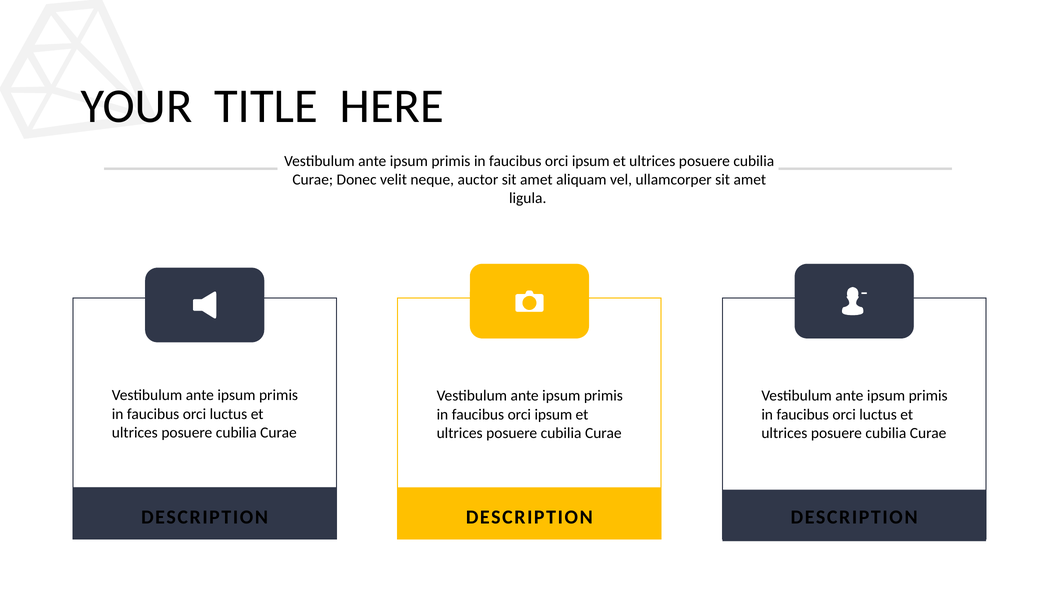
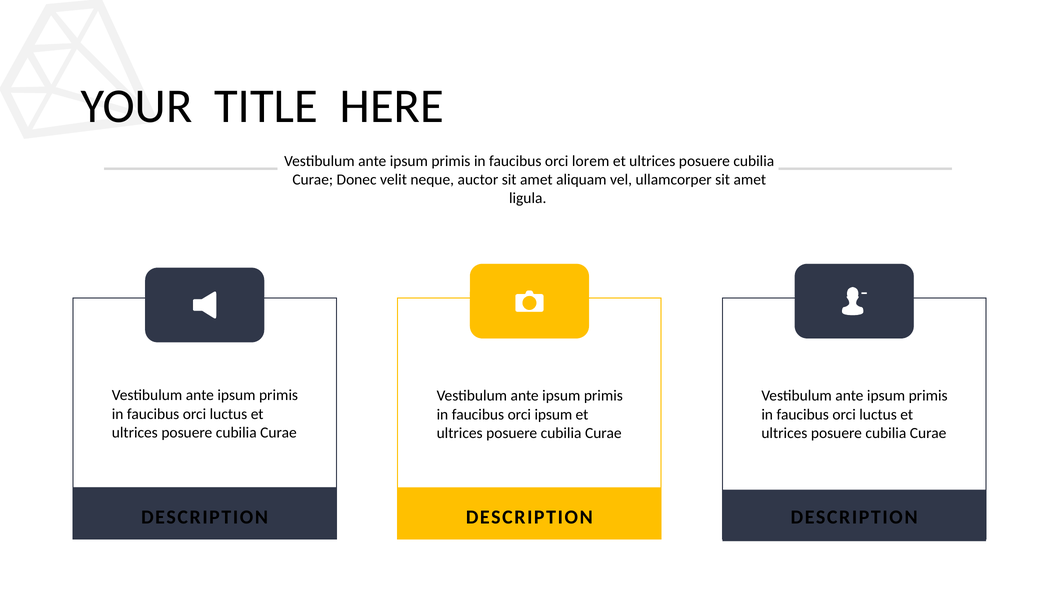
ipsum: ipsum -> lorem (591, 161)
